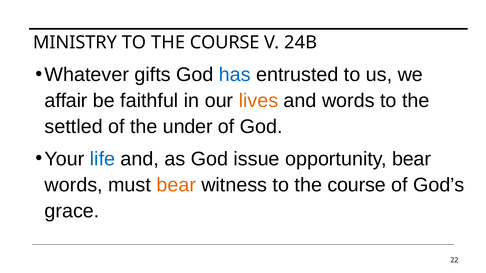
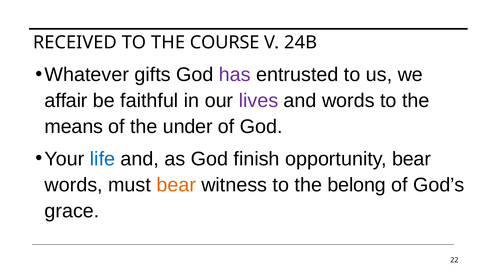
MINISTRY: MINISTRY -> RECEIVED (75, 43)
has colour: blue -> purple (235, 75)
lives colour: orange -> purple (258, 101)
settled: settled -> means (74, 127)
issue: issue -> finish (257, 159)
witness to the course: course -> belong (357, 185)
